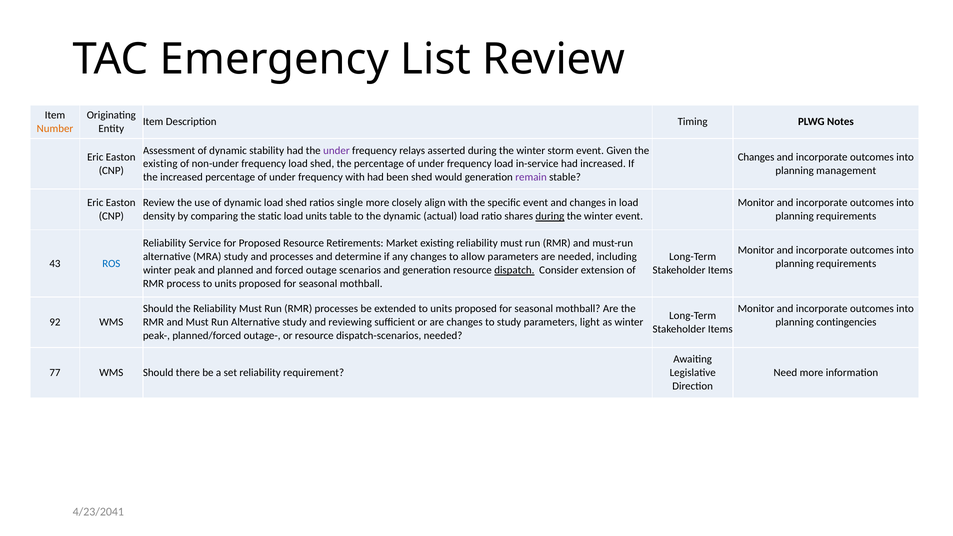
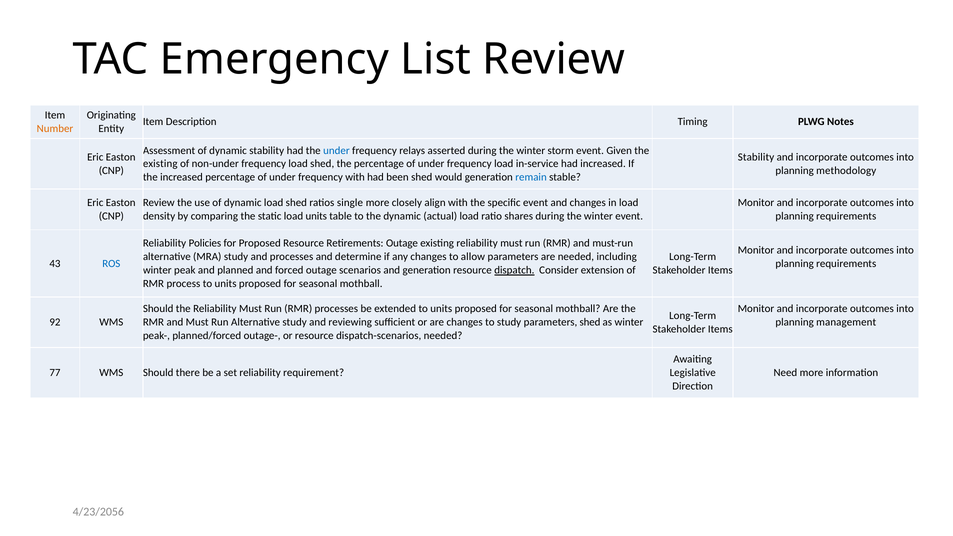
under colour: purple -> blue (336, 150)
Changes: Changes -> Stability (756, 157)
management: management -> methodology (846, 171)
remain colour: purple -> blue (531, 177)
during underline: present -> none (550, 216)
Service: Service -> Policies (205, 243)
Retirements Market: Market -> Outage (402, 243)
parameters light: light -> shed (590, 322)
contingencies: contingencies -> management (846, 322)
4/23/2041: 4/23/2041 -> 4/23/2056 (98, 512)
